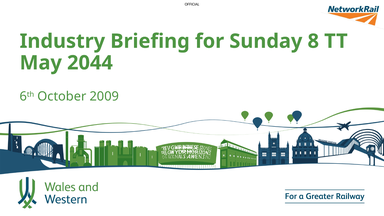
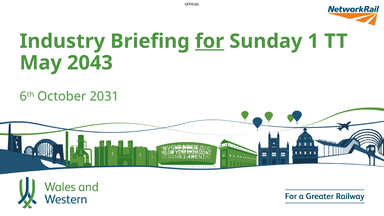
for underline: none -> present (210, 41)
8: 8 -> 1 (313, 41)
2044: 2044 -> 2043 (90, 63)
2009: 2009 -> 2031 (104, 96)
